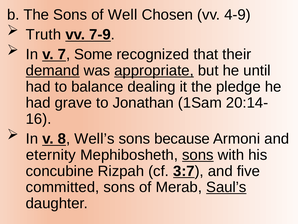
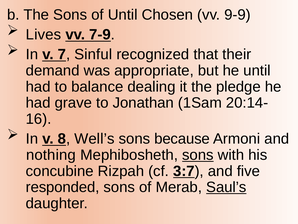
of Well: Well -> Until (123, 15)
4-9: 4-9 -> 9-9 (237, 15)
Truth: Truth -> Lives (43, 35)
Some: Some -> Sinful (93, 54)
demand underline: present -> none (53, 70)
appropriate underline: present -> none (154, 70)
eternity: eternity -> nothing (51, 155)
committed: committed -> responded (63, 187)
